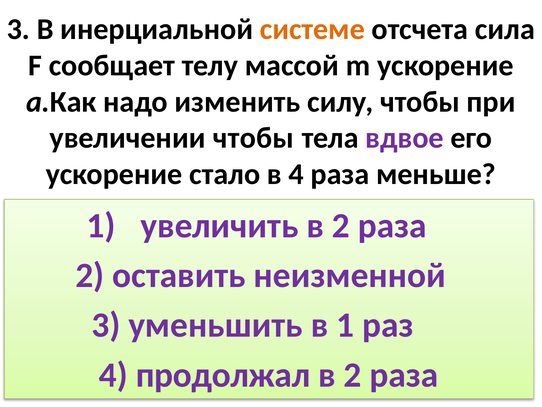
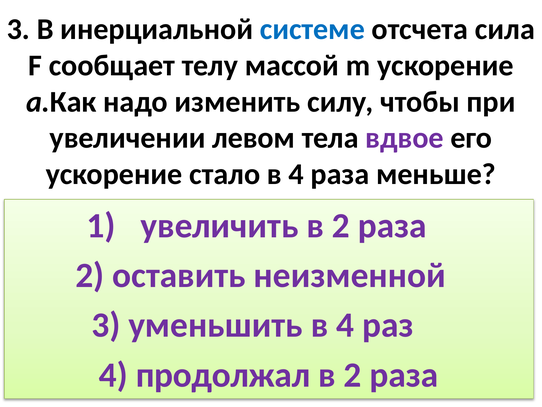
системе colour: orange -> blue (312, 29)
увеличении чтобы: чтобы -> левом (254, 138)
уменьшить в 1: 1 -> 4 (345, 325)
